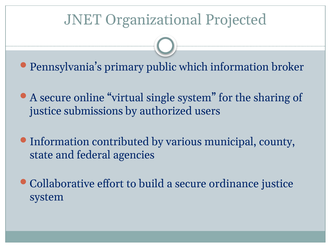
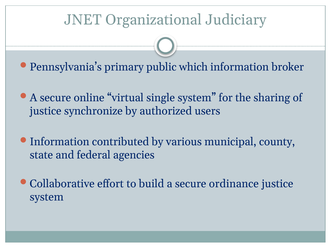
Projected: Projected -> Judiciary (236, 20)
submissions: submissions -> synchronize (93, 111)
